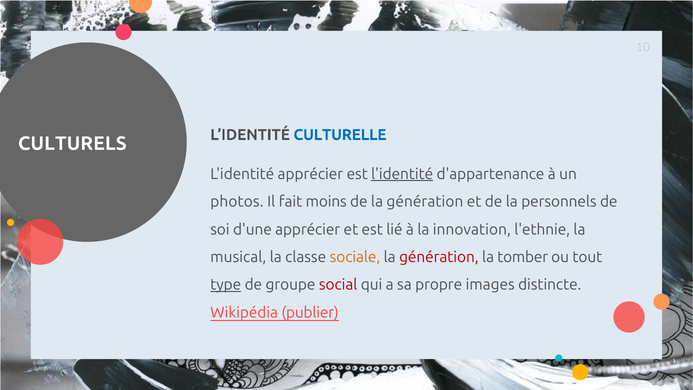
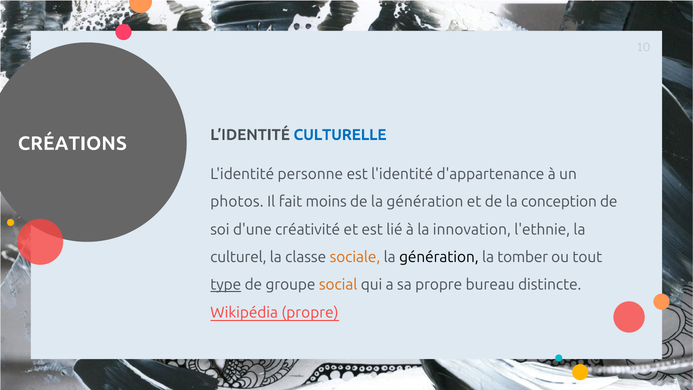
CULTURELS: CULTURELS -> CRÉATIONS (72, 143)
L'identité apprécier: apprécier -> personne (310, 174)
l'identité underline: present -> none (402, 174)
personnels: personnels -> conception (559, 202)
d'une apprécier: apprécier -> créativité (308, 229)
musical: musical -> culturel (238, 257)
génération colour: red -> black (439, 257)
social colour: red -> orange (338, 285)
images: images -> bureau (490, 285)
Wikipédia publier: publier -> propre (310, 312)
